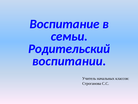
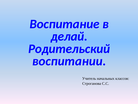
семьи: семьи -> делай (69, 36)
